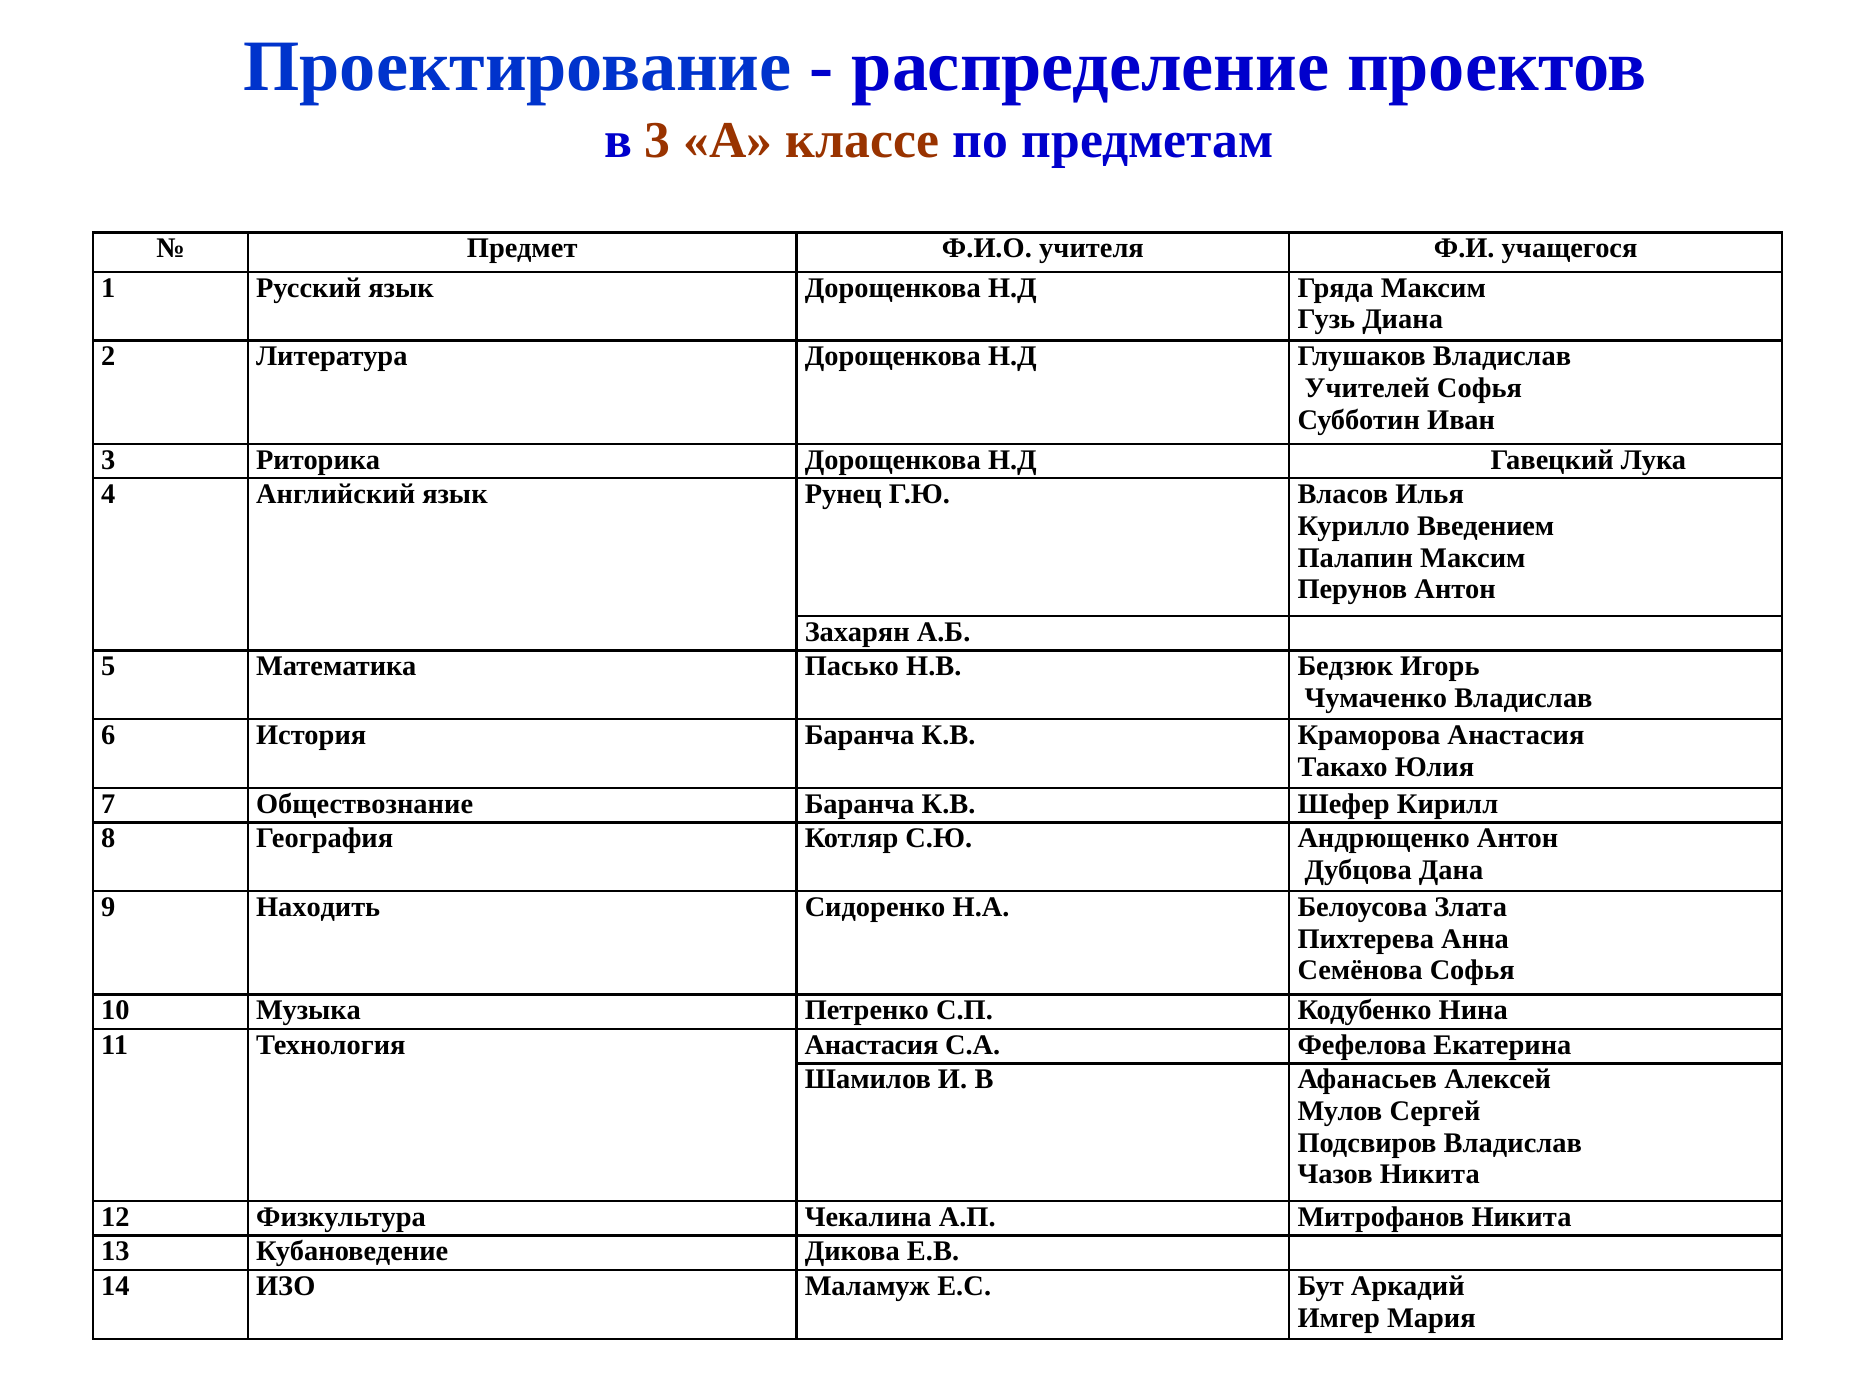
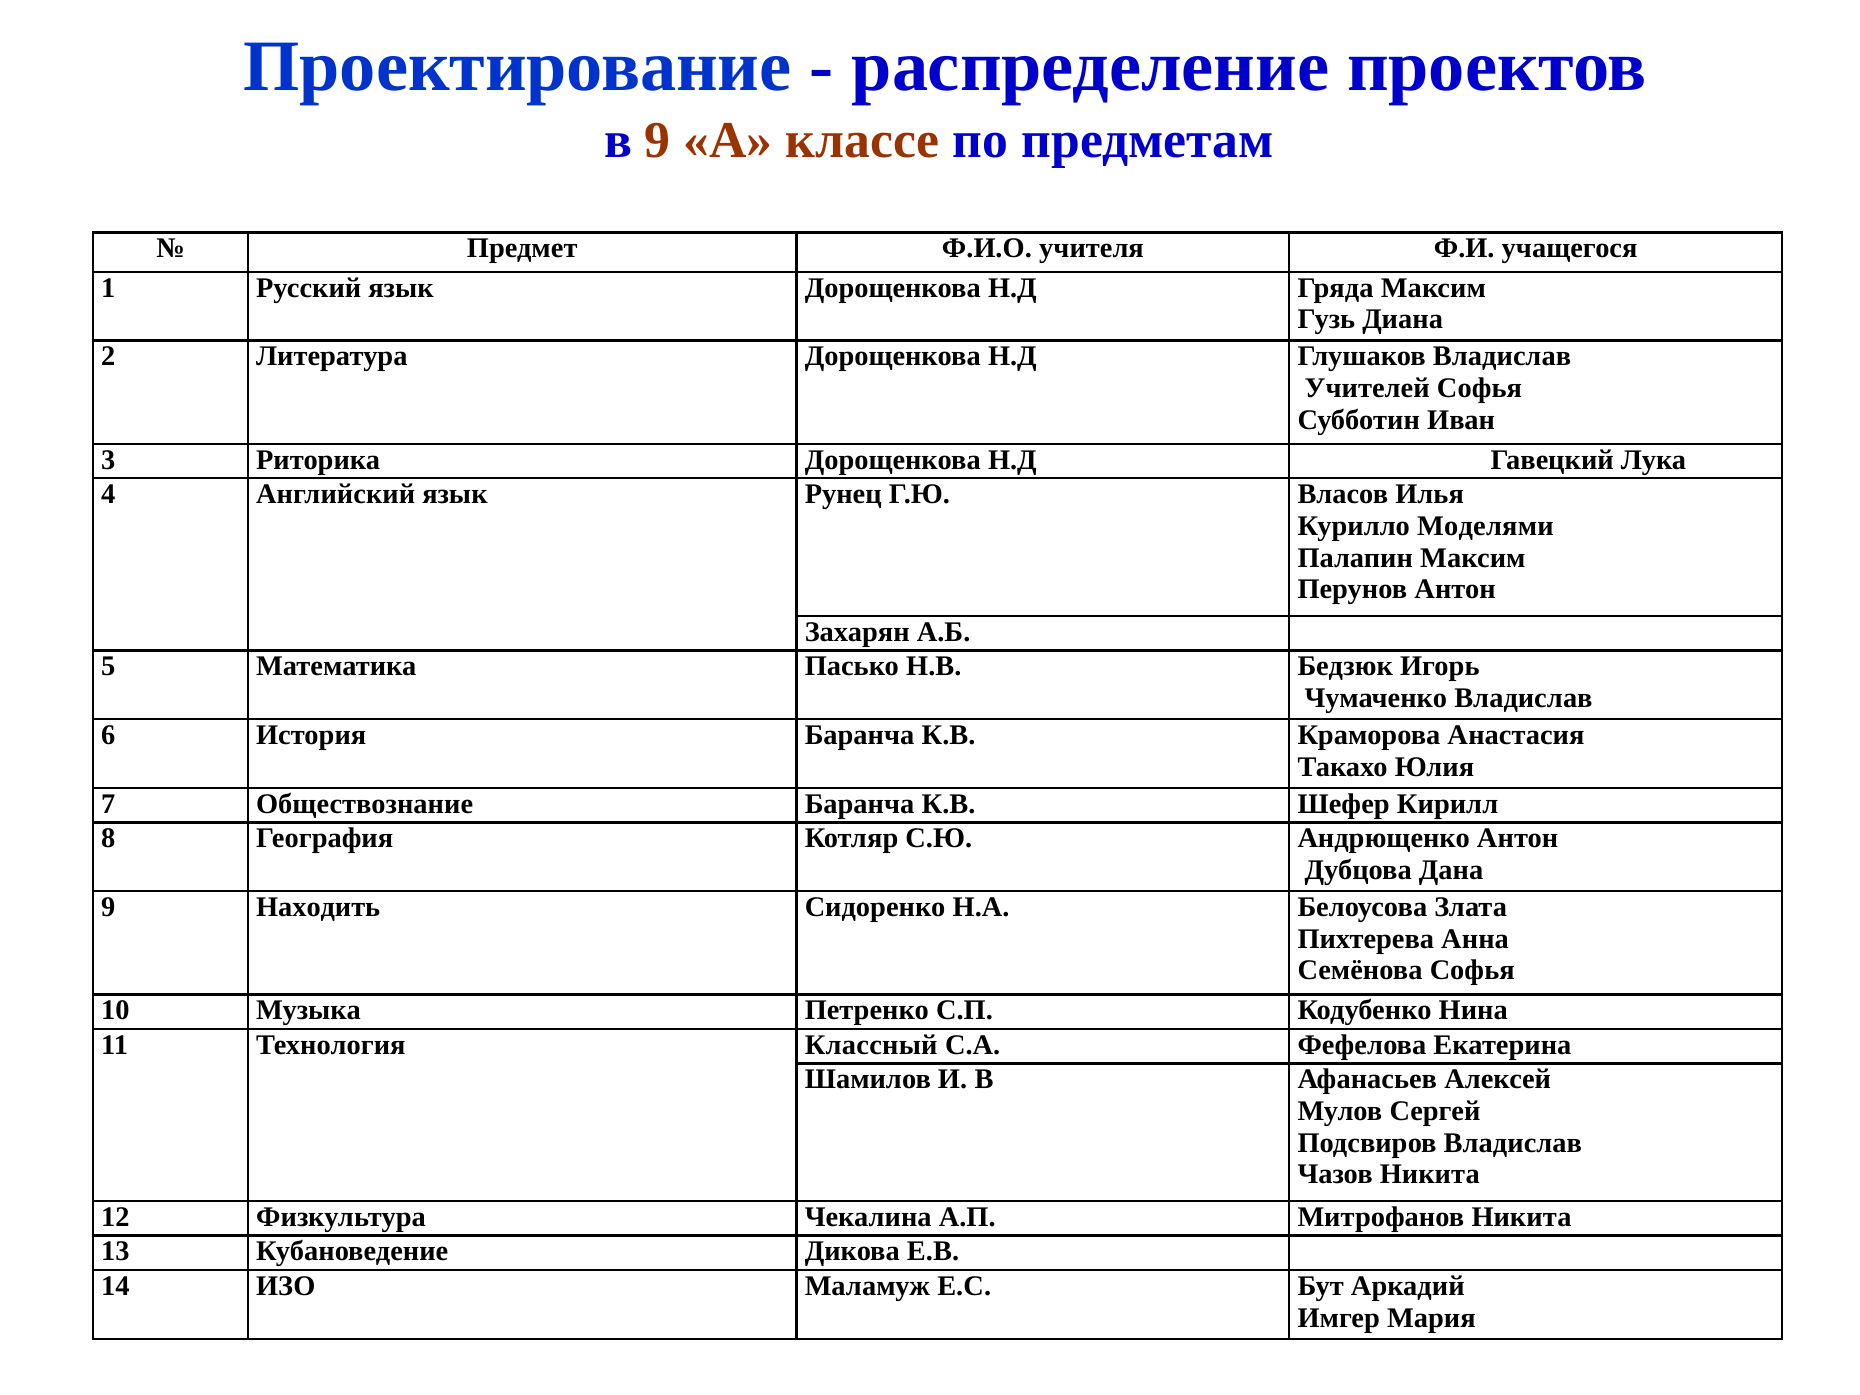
в 3: 3 -> 9 (658, 140)
Введением: Введением -> Моделями (1485, 526)
Технология Анастасия: Анастасия -> Классный (871, 1045)
